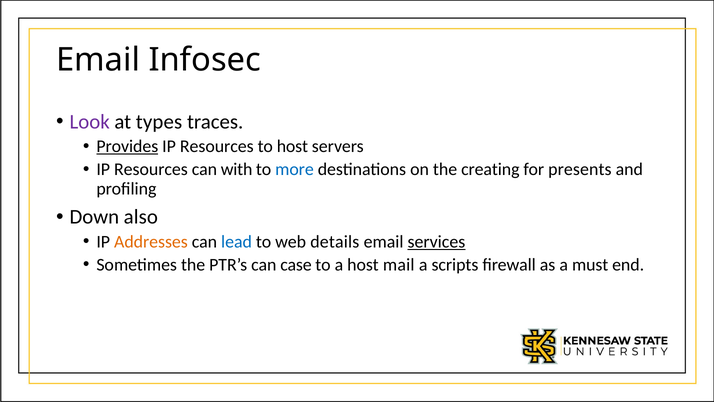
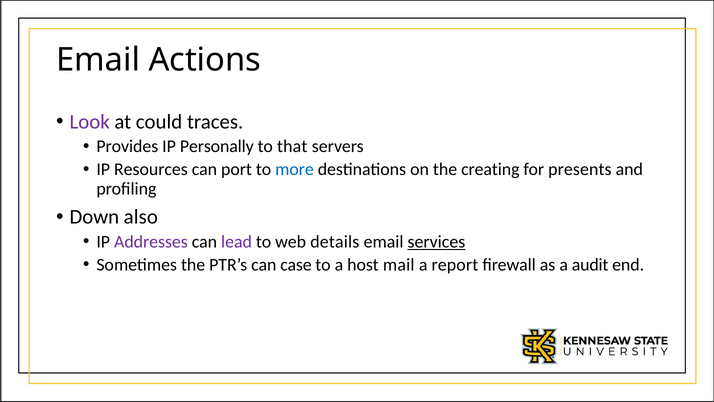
Infosec: Infosec -> Actions (205, 60)
types: types -> could (159, 122)
Provides underline: present -> none (127, 146)
Resources: Resources -> Personally (217, 146)
to host: host -> that (292, 146)
with: with -> port (236, 169)
Addresses colour: orange -> purple (151, 241)
lead colour: blue -> purple (236, 241)
scripts: scripts -> report (455, 264)
must: must -> audit (590, 264)
